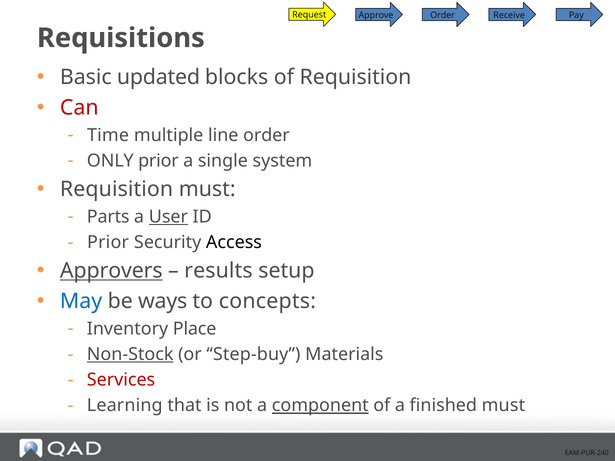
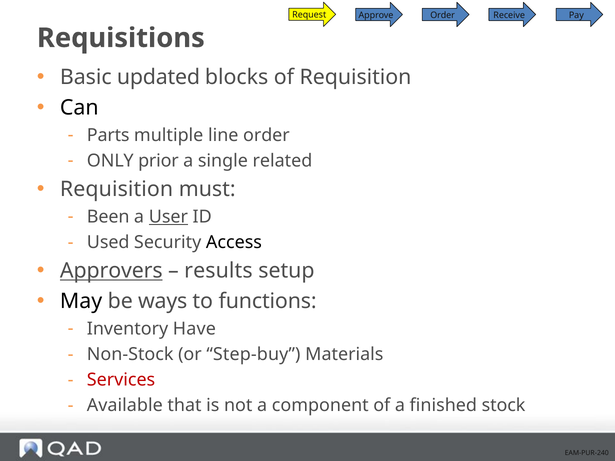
Can colour: red -> black (79, 108)
Time: Time -> Parts (108, 135)
system: system -> related (282, 161)
Parts: Parts -> Been (108, 217)
Prior: Prior -> Used (108, 242)
May colour: blue -> black (81, 301)
concepts: concepts -> functions (268, 301)
Place: Place -> Have (194, 329)
Non-Stock underline: present -> none (130, 355)
Learning: Learning -> Available (125, 406)
component underline: present -> none (320, 406)
finished must: must -> stock (504, 406)
